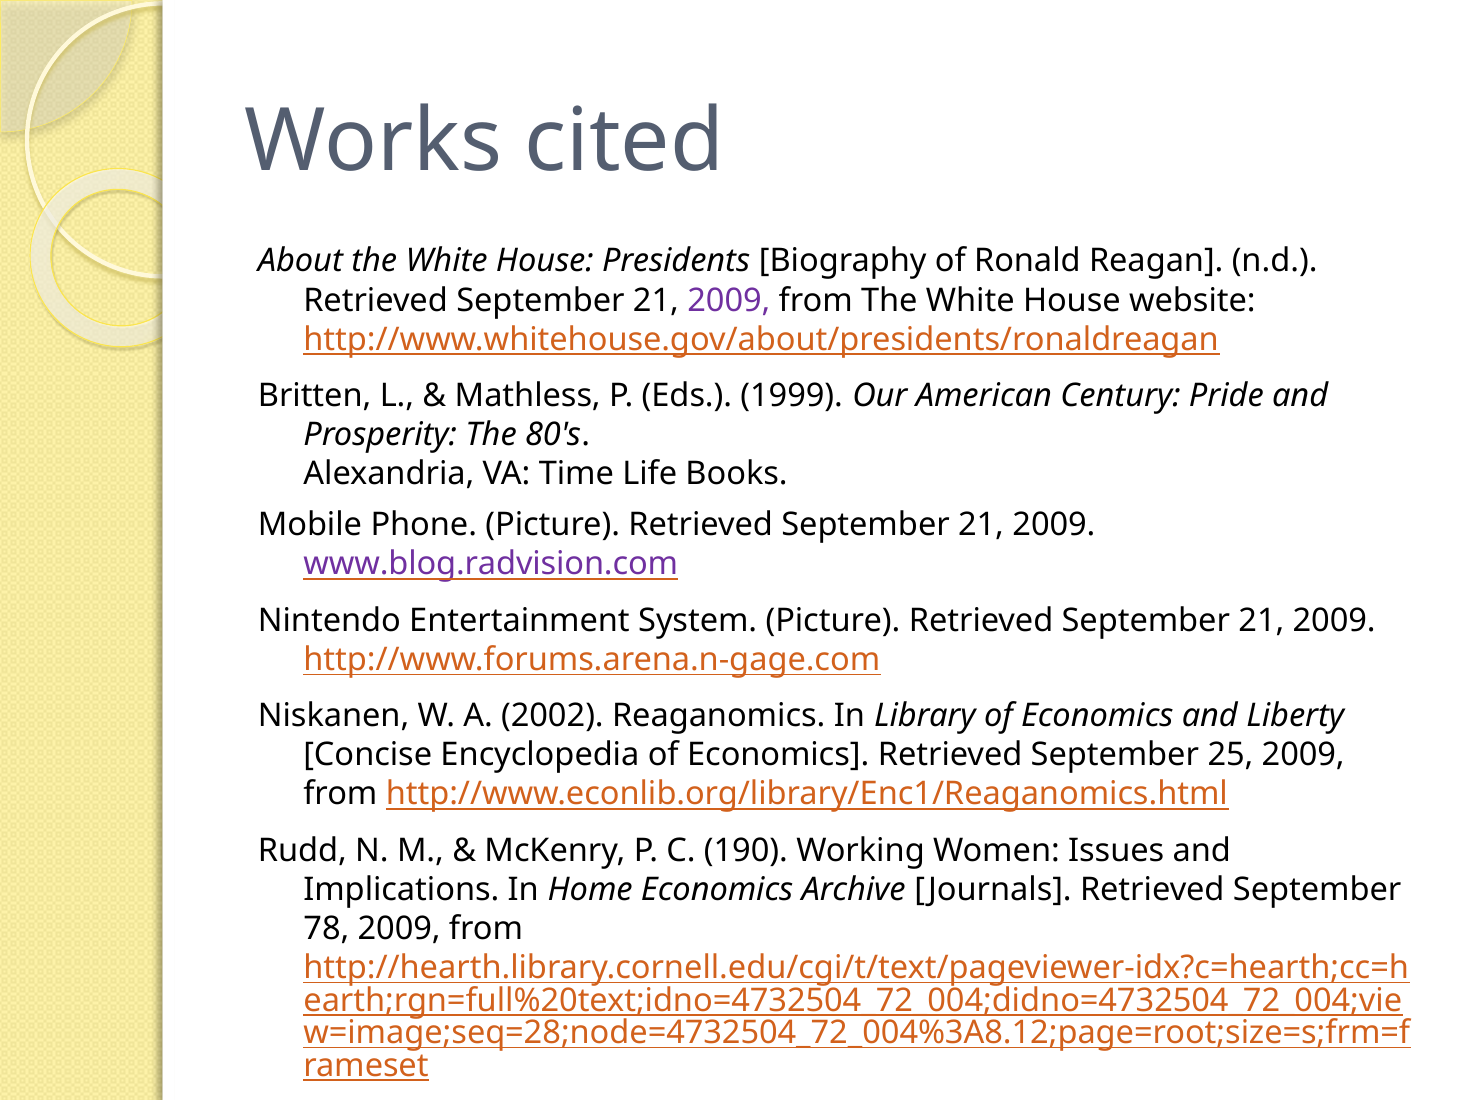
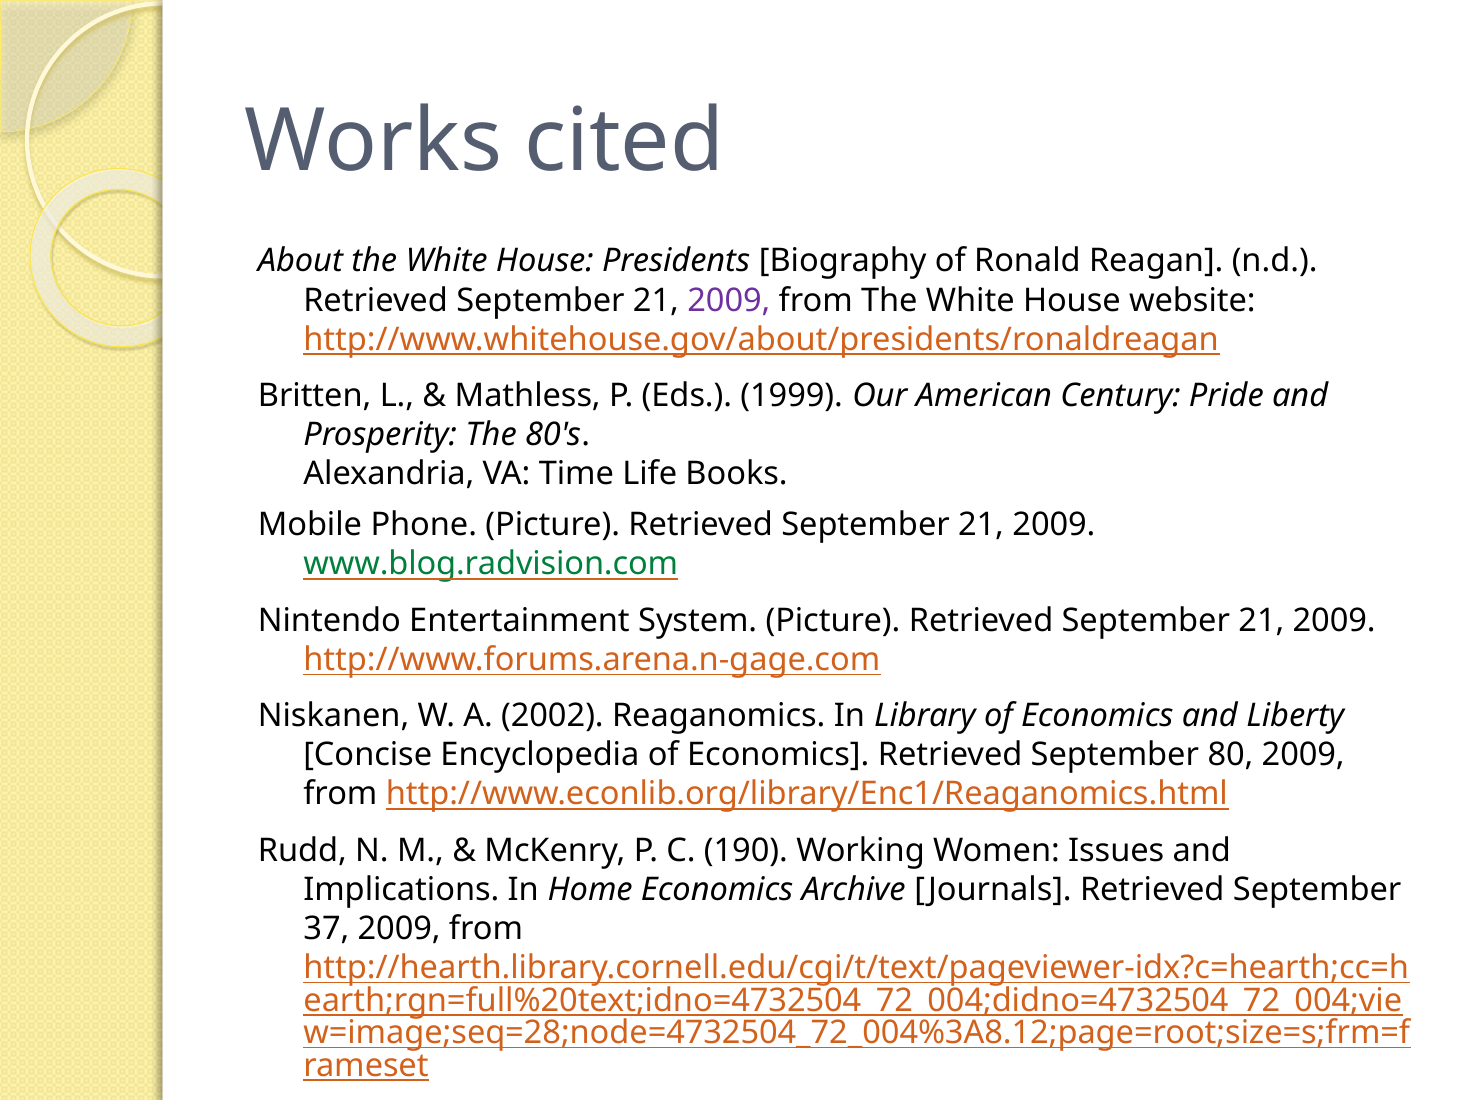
www.blog.radvision.com colour: purple -> green (491, 564)
25: 25 -> 80 (1230, 755)
78: 78 -> 37 (326, 929)
